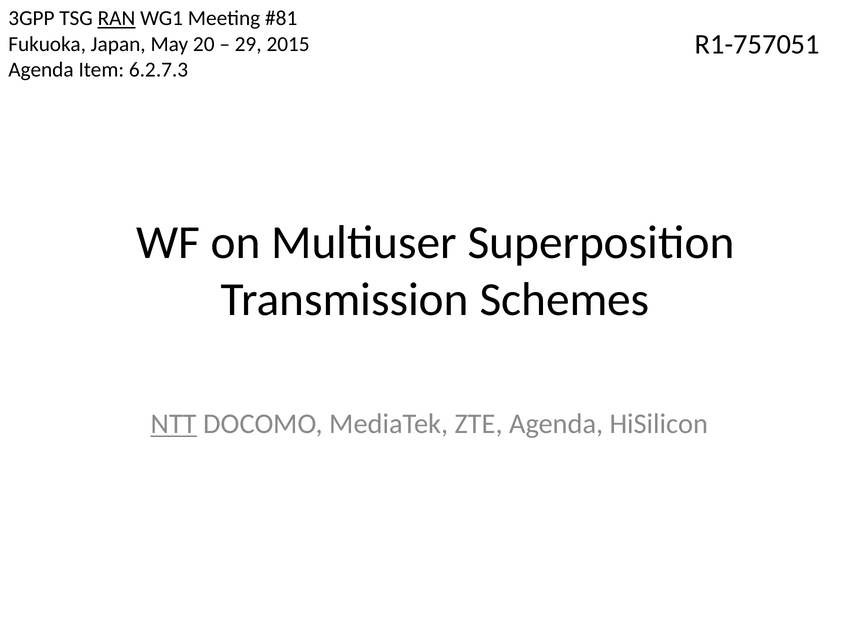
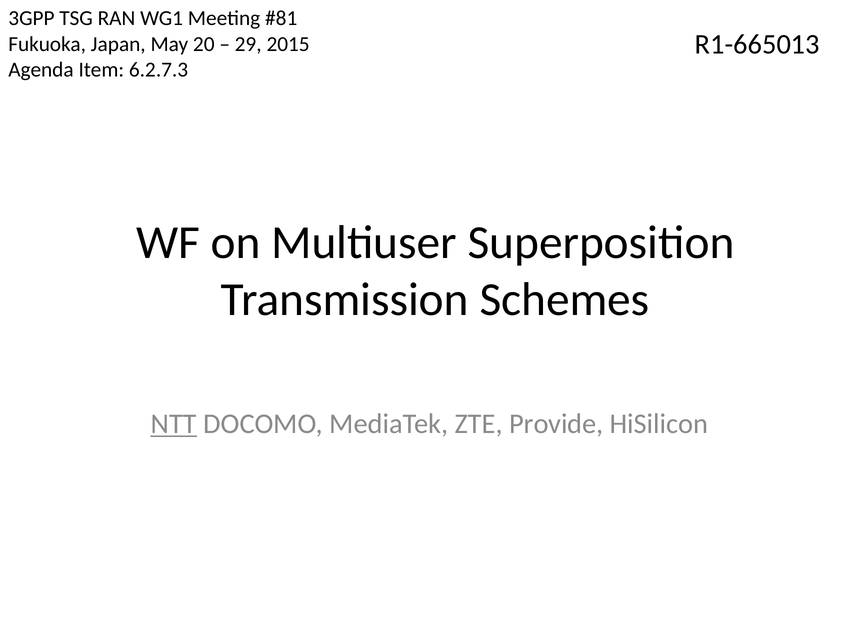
RAN underline: present -> none (116, 18)
R1-757051: R1-757051 -> R1-665013 (757, 44)
ZTE Agenda: Agenda -> Provide (556, 424)
